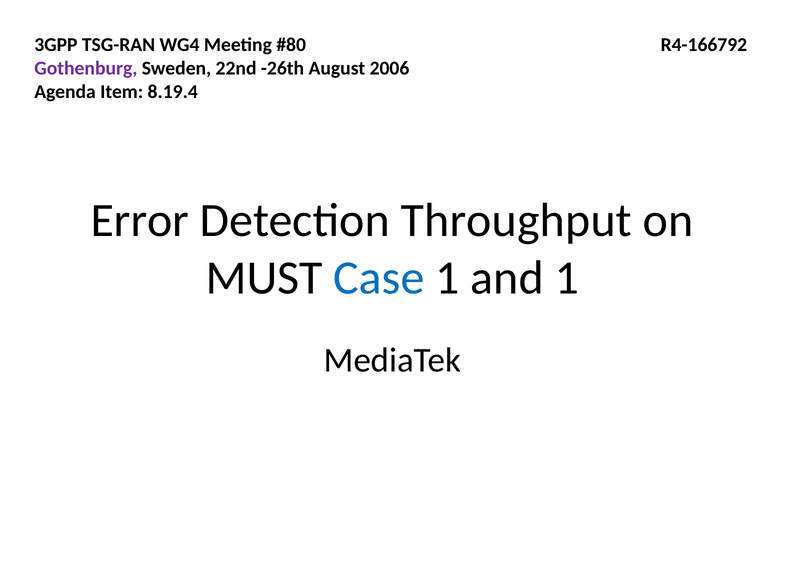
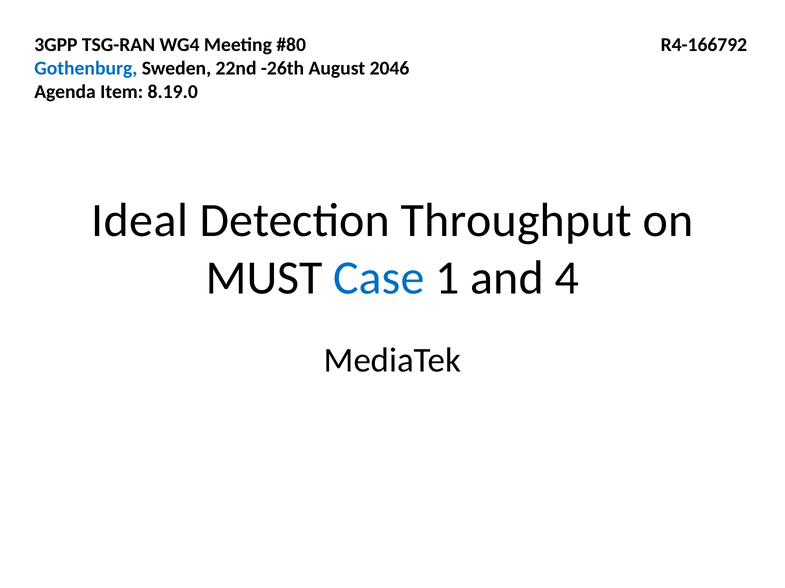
Gothenburg colour: purple -> blue (86, 68)
2006: 2006 -> 2046 (389, 68)
8.19.4: 8.19.4 -> 8.19.0 (173, 92)
Error: Error -> Ideal (140, 221)
and 1: 1 -> 4 (567, 278)
